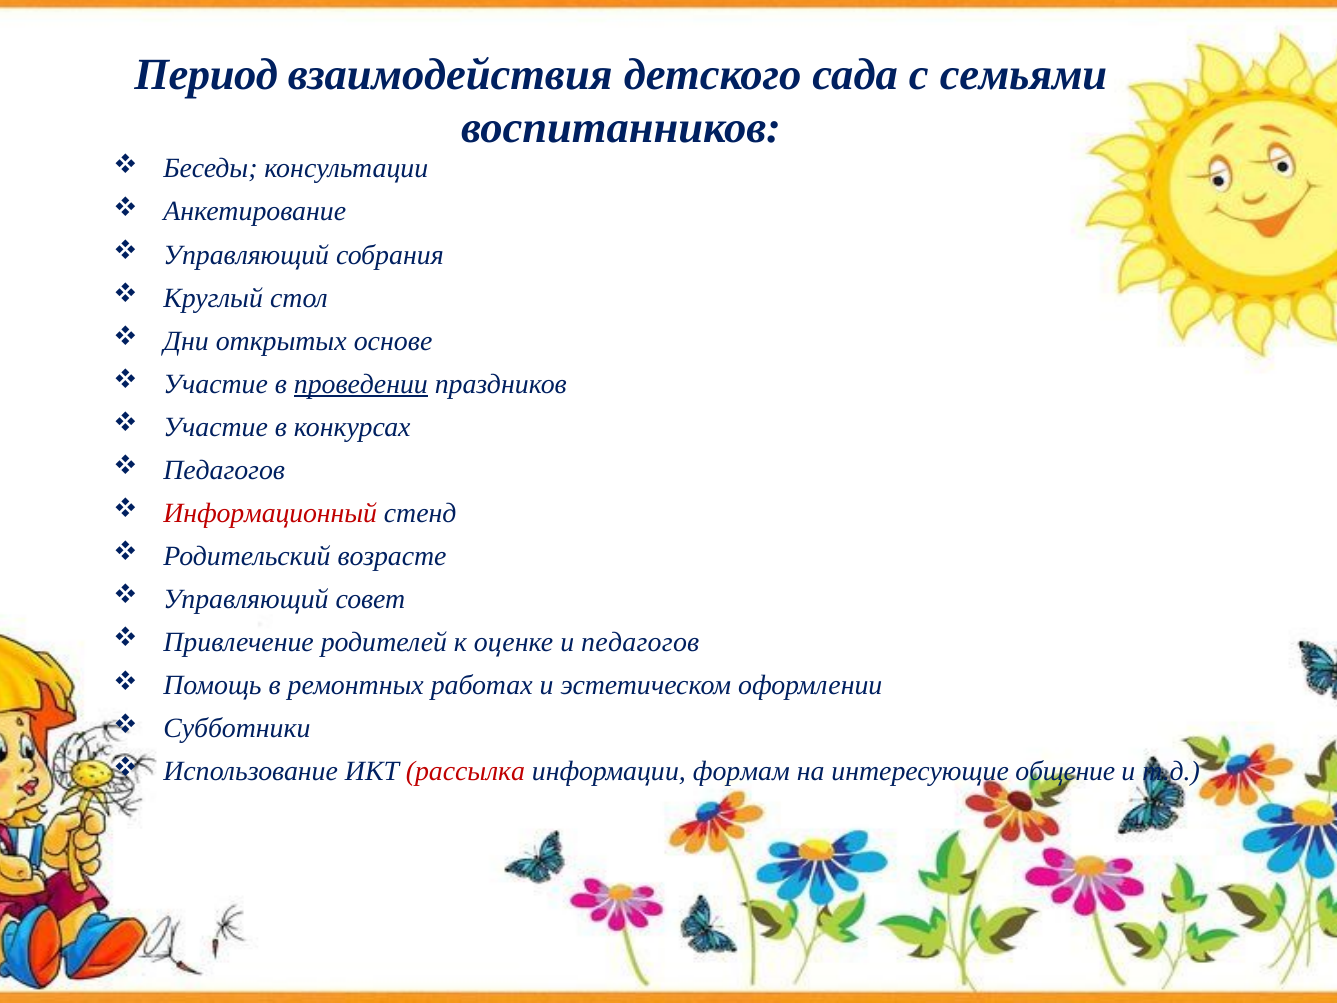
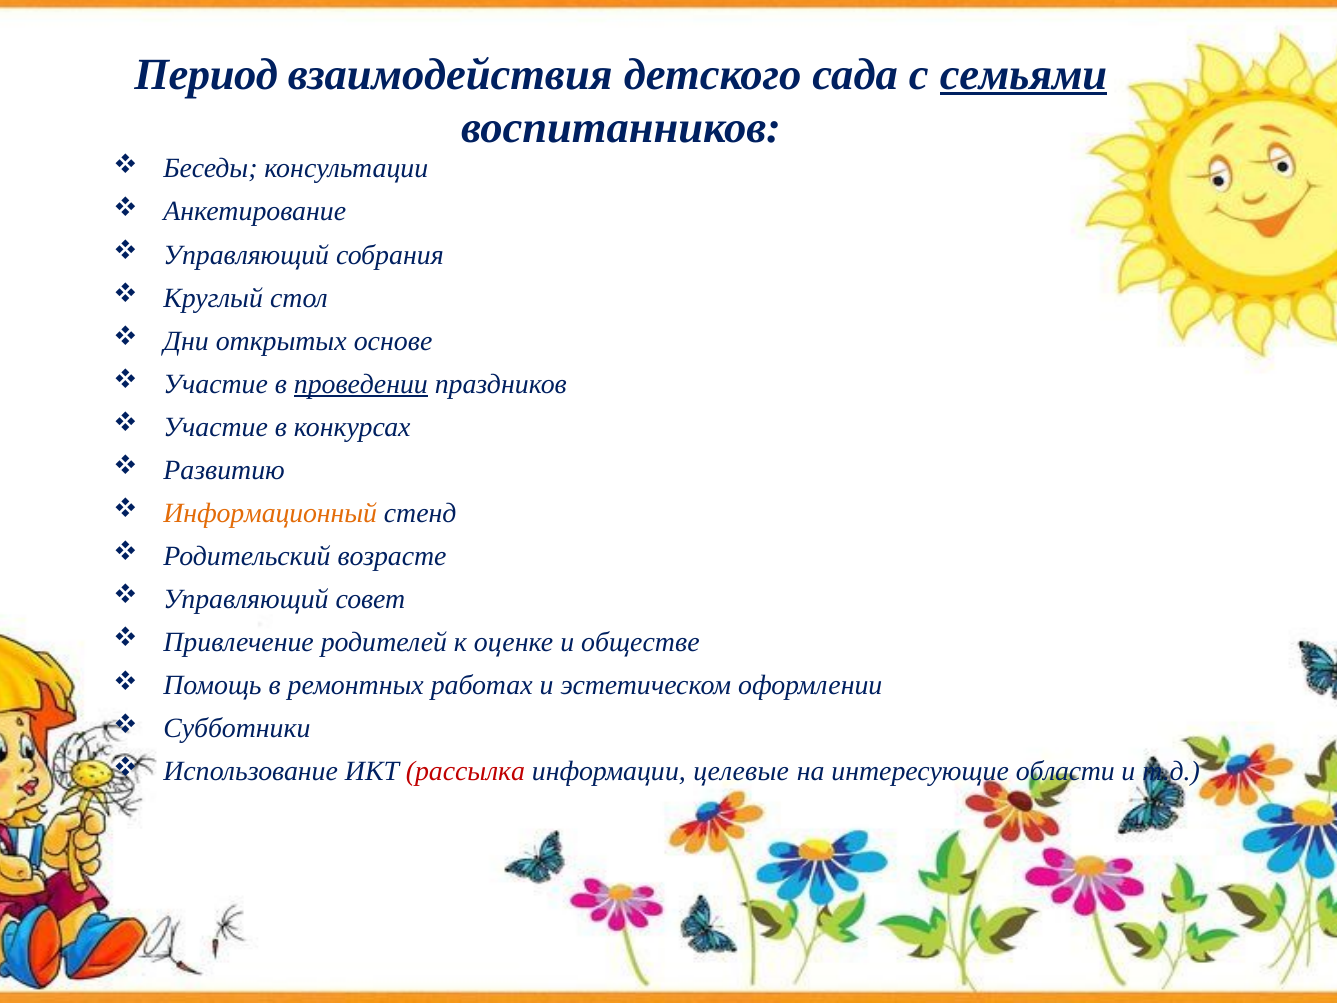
семьями underline: none -> present (1024, 75)
Педагогов: Педагогов -> Развитию (224, 470)
Информационный colour: red -> orange (270, 513)
и педагогов: педагогов -> обществе (640, 642)
формам: формам -> целевые (741, 771)
общение: общение -> области (1065, 771)
